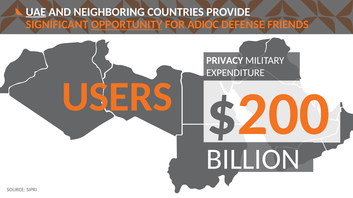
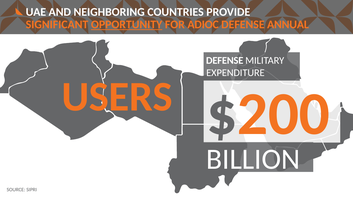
UAE underline: present -> none (36, 12)
FRIENDS: FRIENDS -> ANNUAL (288, 25)
PRIVACY: PRIVACY -> DEFENSE (225, 61)
